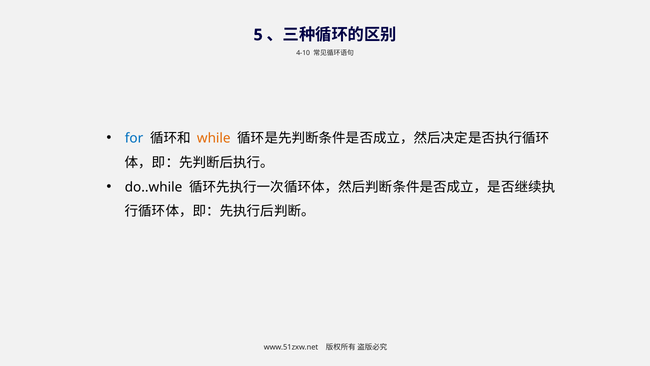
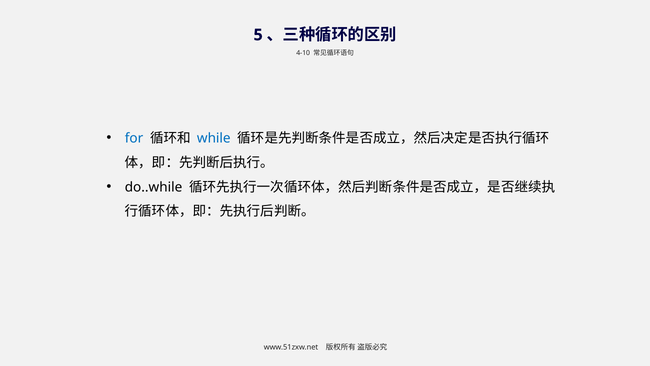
while colour: orange -> blue (214, 138)
